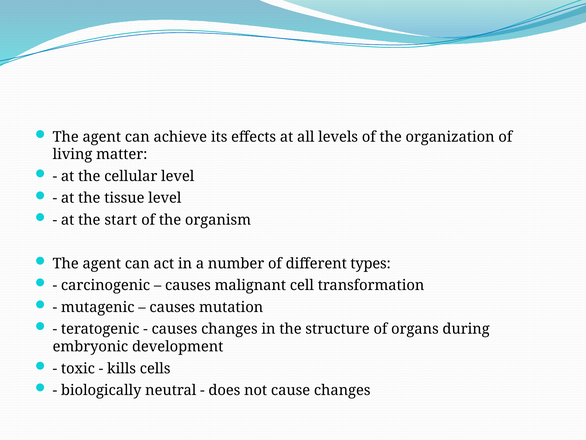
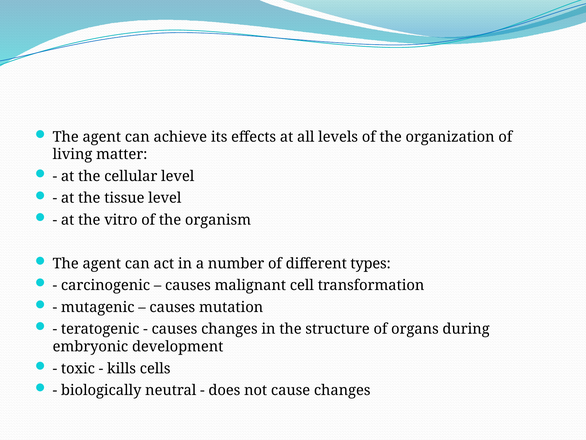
start: start -> vitro (121, 220)
